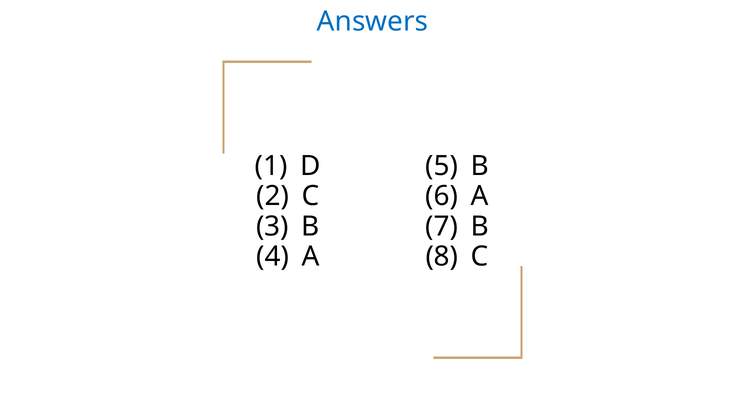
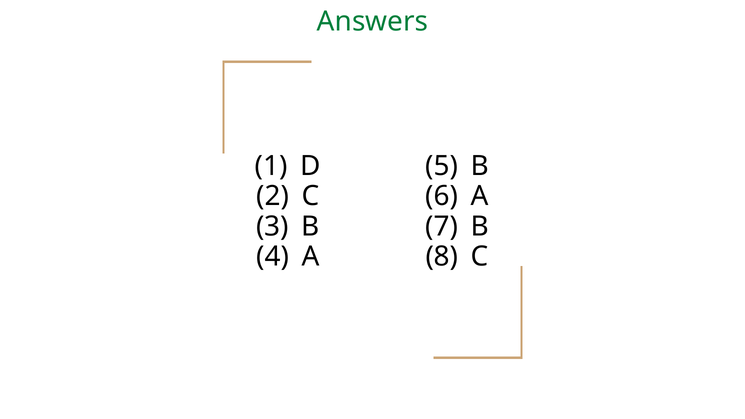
Answers colour: blue -> green (372, 21)
